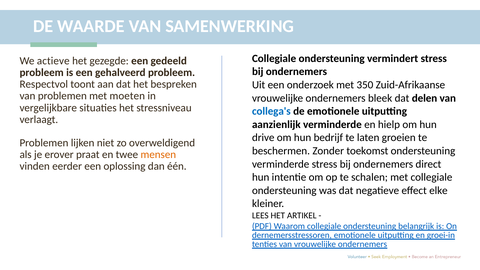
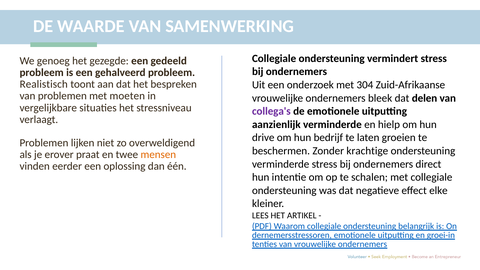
actieve: actieve -> genoeg (53, 61)
Respectvol: Respectvol -> Realistisch (44, 84)
350: 350 -> 304 (365, 85)
collega's colour: blue -> purple (271, 111)
toekomst: toekomst -> krachtige (367, 151)
